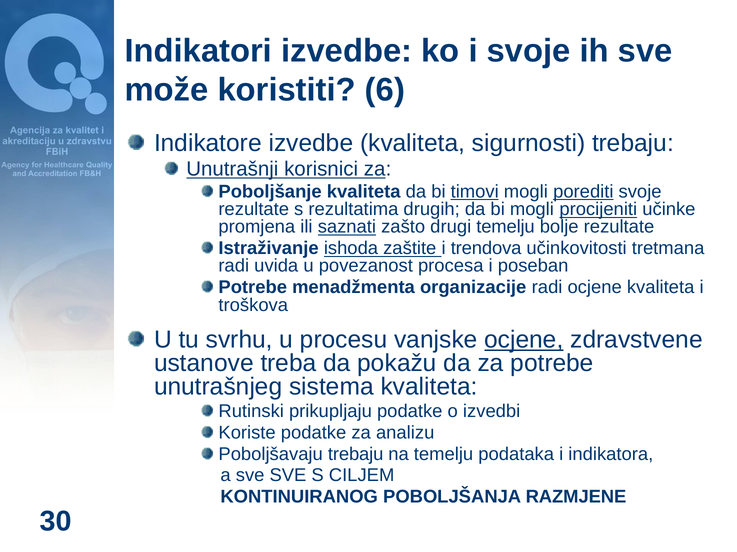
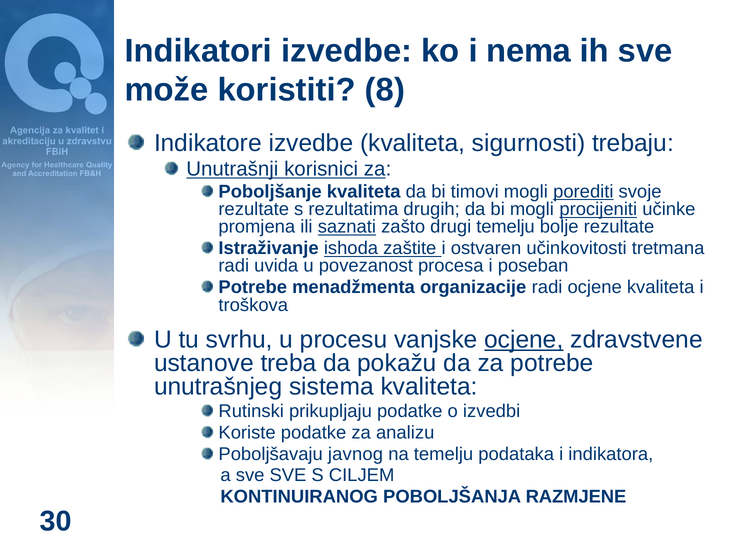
i svoje: svoje -> nema (529, 51)
6: 6 -> 8 (385, 90)
timovi underline: present -> none (475, 192)
trendova: trendova -> ostvaren (486, 249)
Poboljšavaju trebaju: trebaju -> javnog (356, 455)
